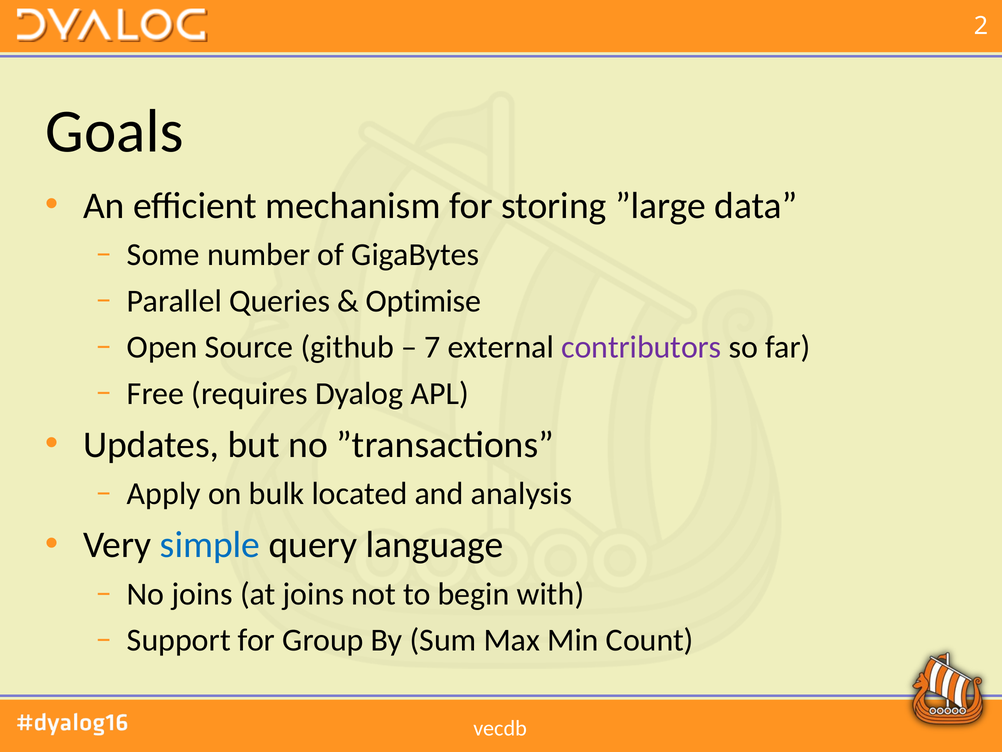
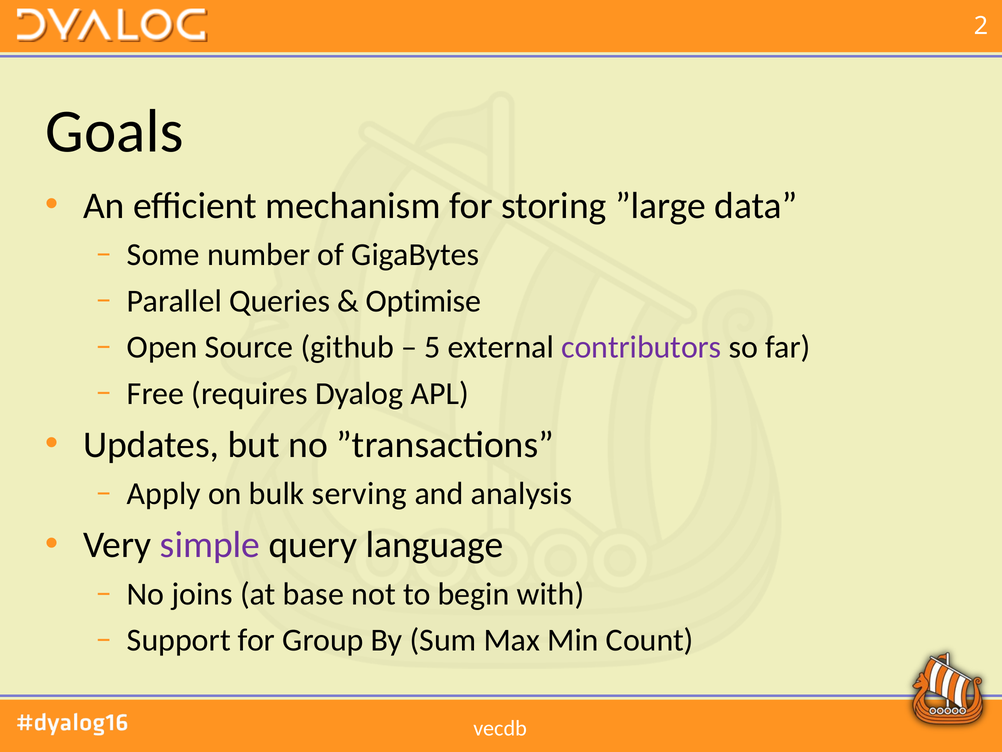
7: 7 -> 5 (432, 347)
located: located -> serving (359, 494)
simple colour: blue -> purple (210, 545)
at joins: joins -> base (313, 594)
